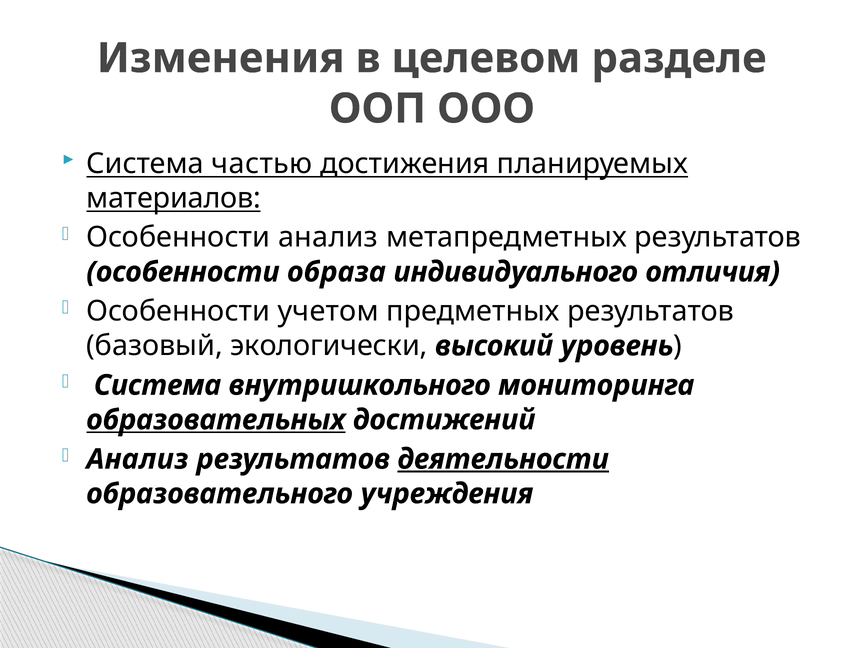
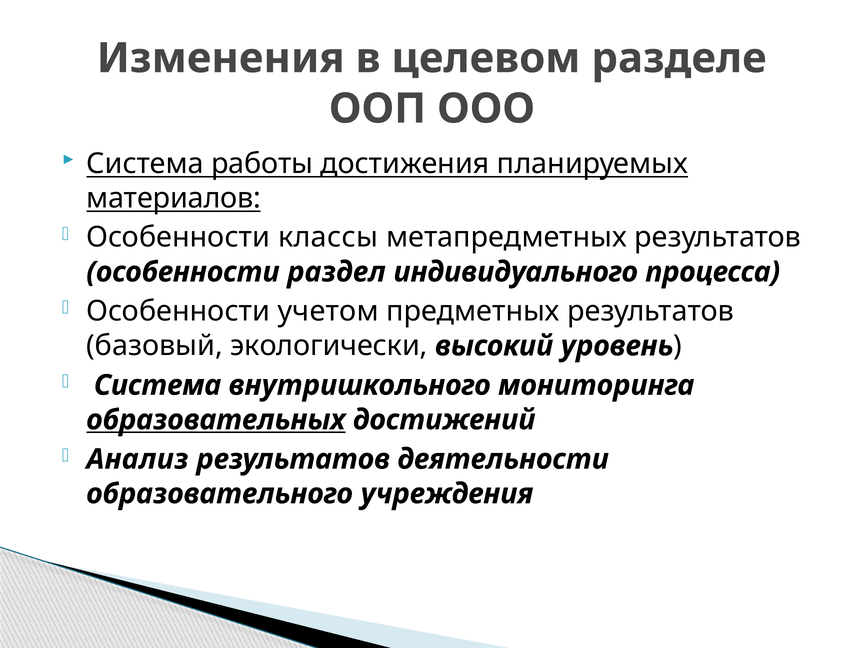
частью: частью -> работы (262, 164)
Особенности анализ: анализ -> классы (328, 237)
образа: образа -> раздел (336, 272)
отличия: отличия -> процесса (713, 272)
деятельности underline: present -> none (503, 459)
